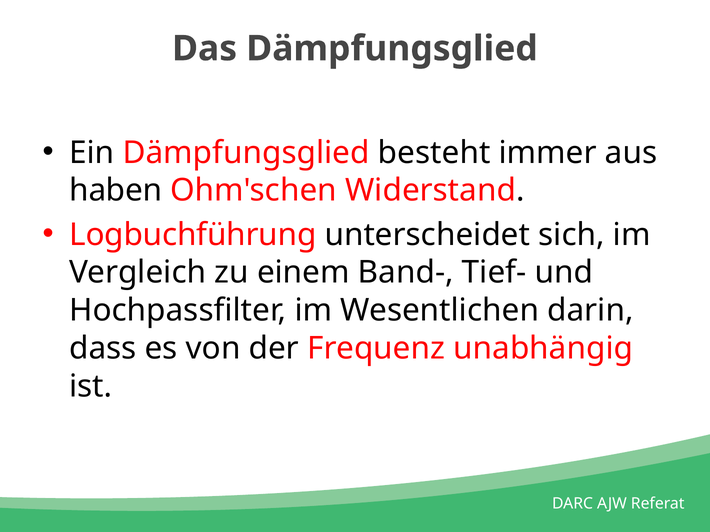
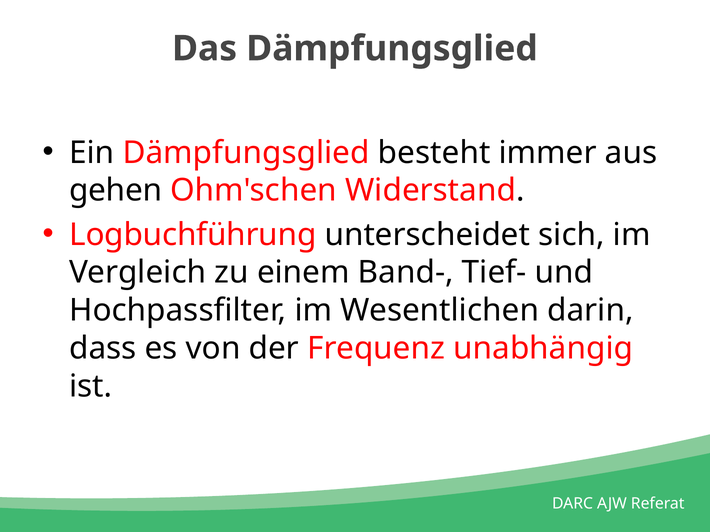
haben: haben -> gehen (116, 191)
